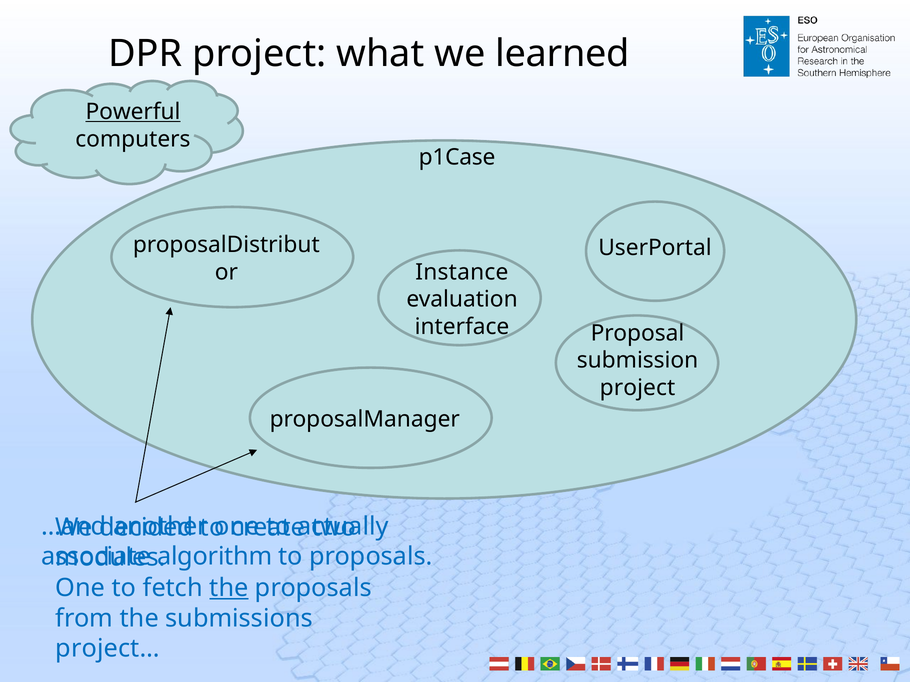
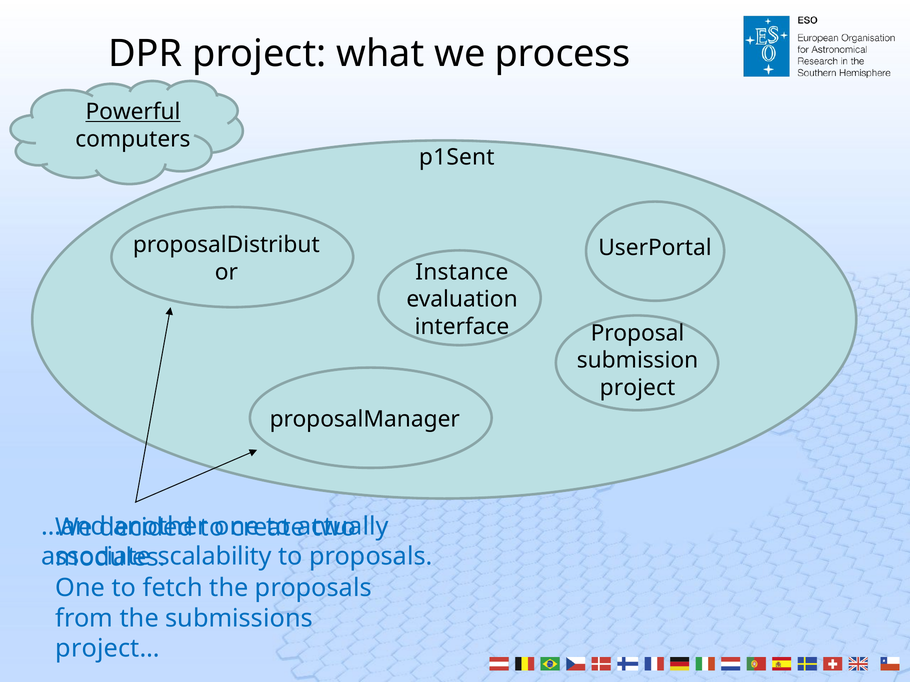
learned: learned -> process (563, 54)
p1Case: p1Case -> p1Sent (457, 157)
algorithm: algorithm -> scalability (215, 557)
the underline: present -> none (229, 588)
